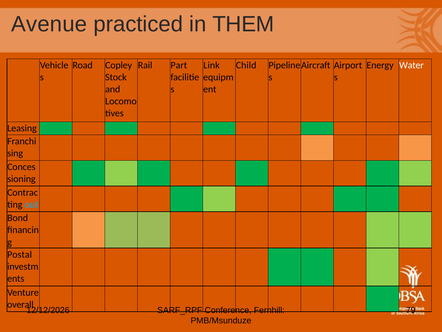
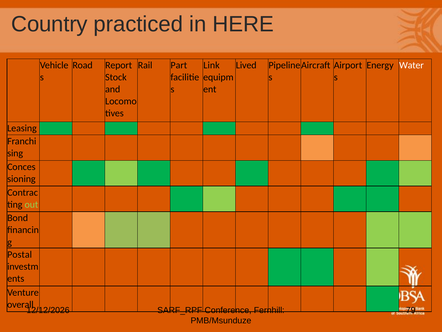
Avenue: Avenue -> Country (49, 24)
THEM: THEM -> HERE (243, 24)
Copley: Copley -> Report (119, 65)
Child: Child -> Lived (246, 65)
out colour: light blue -> light green (31, 204)
